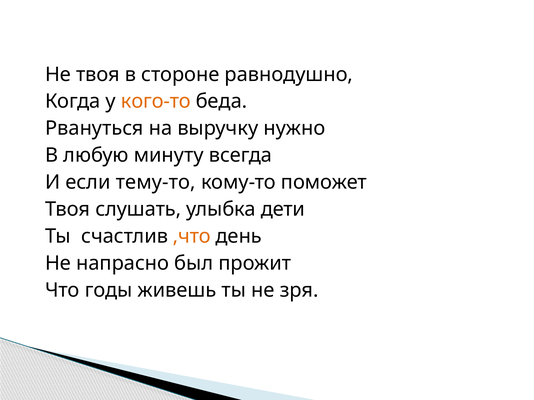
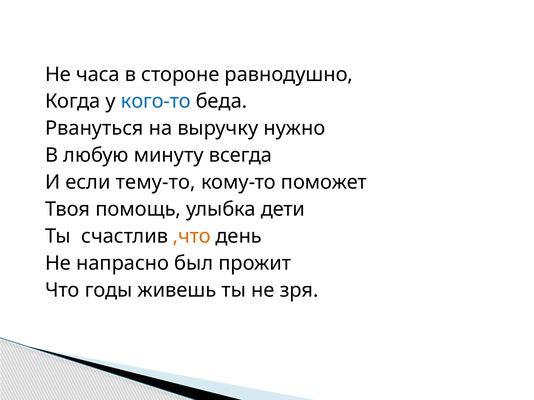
Не твоя: твоя -> часа (98, 74)
кого-то colour: orange -> blue (156, 102)
слушать: слушать -> помощь (138, 210)
